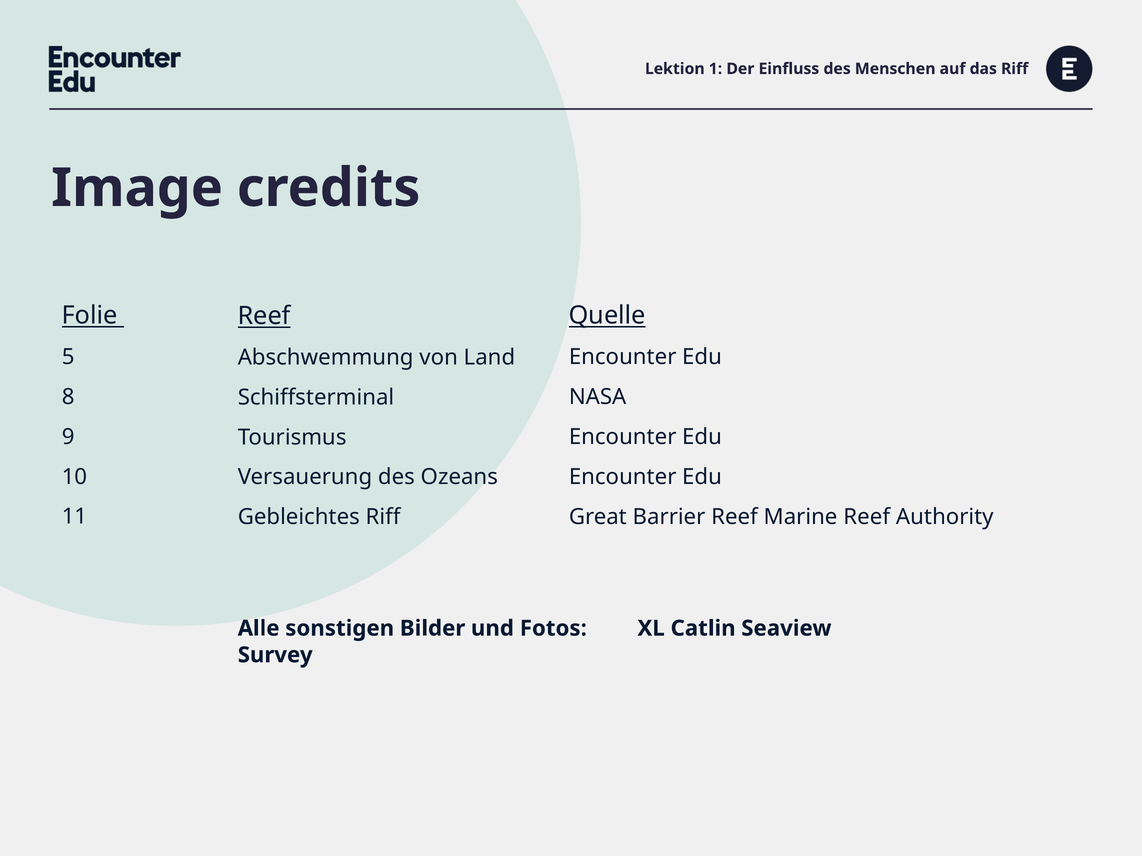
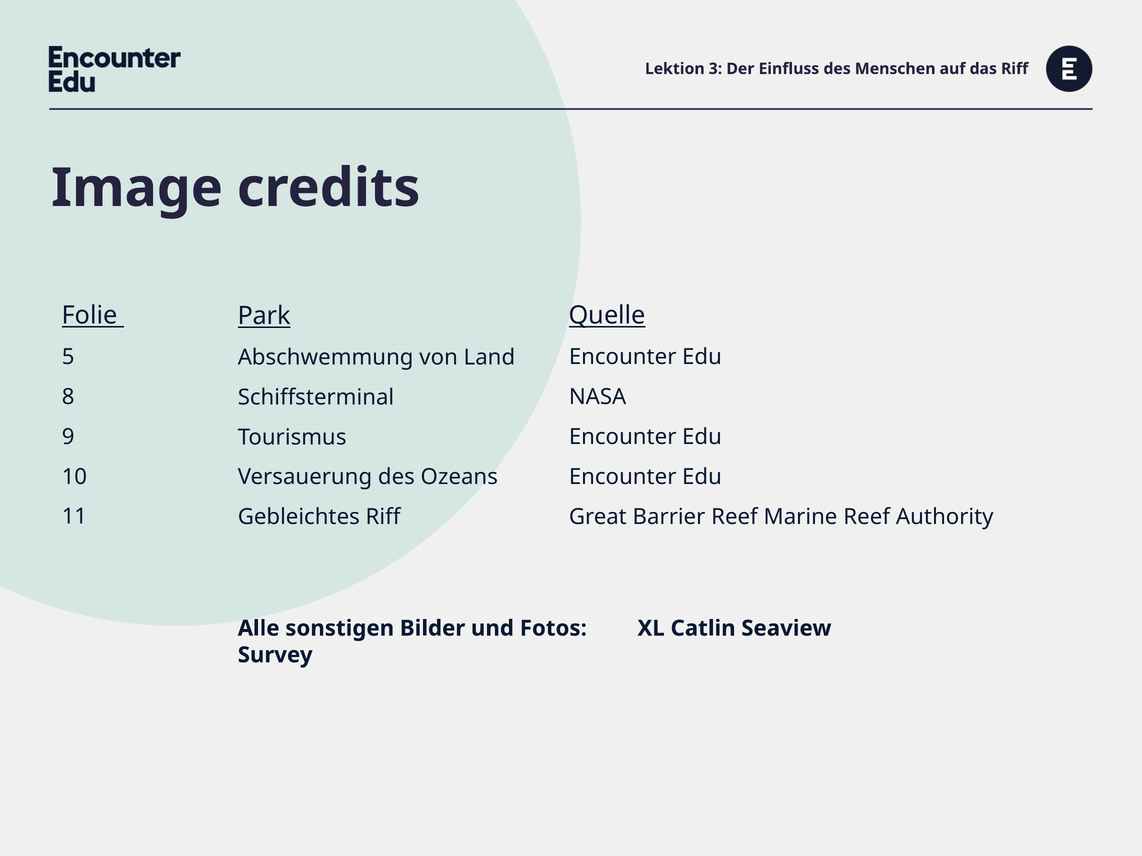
1: 1 -> 3 (715, 69)
Reef: Reef -> Park (264, 316)
